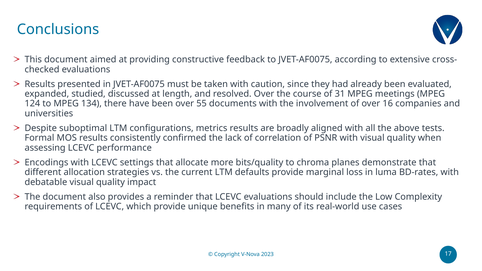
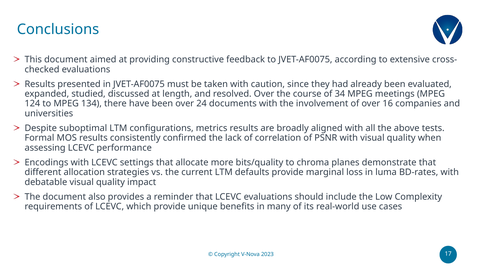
31: 31 -> 34 (340, 94)
55: 55 -> 24 (202, 104)
